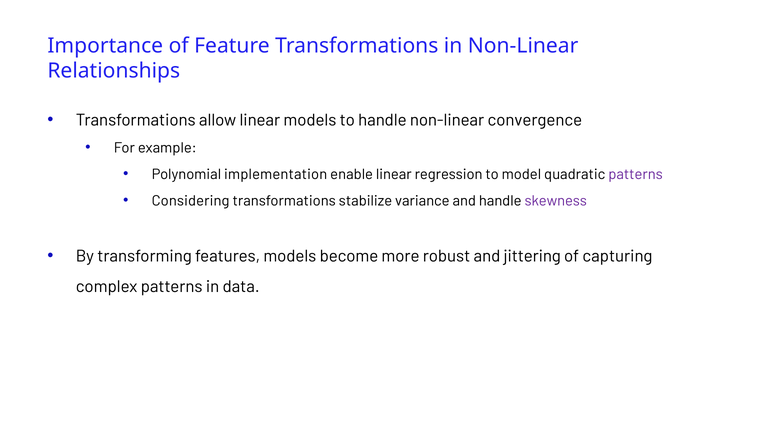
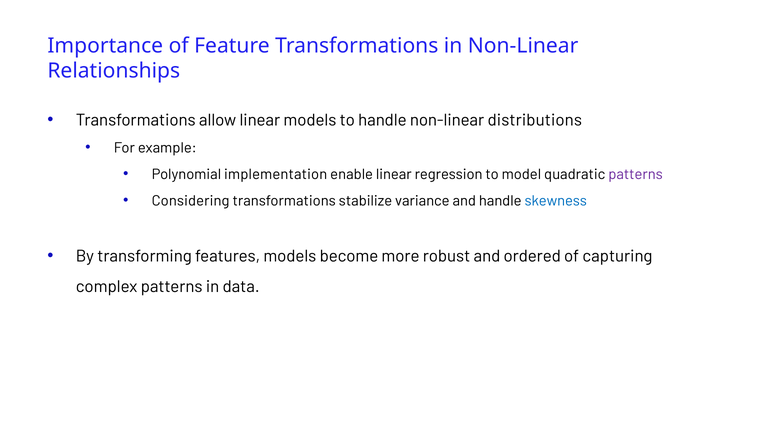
convergence: convergence -> distributions (535, 120)
skewness colour: purple -> blue (556, 201)
jittering: jittering -> ordered (532, 257)
